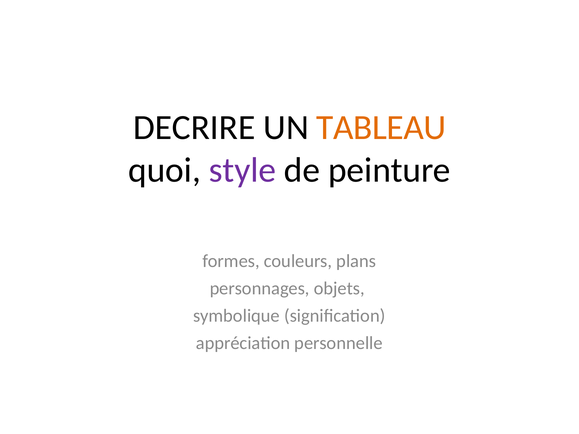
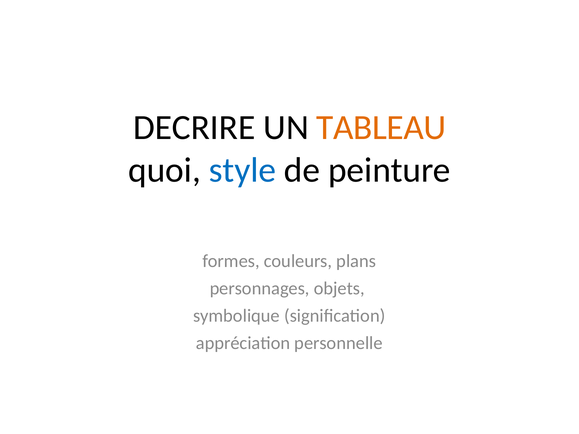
style colour: purple -> blue (242, 170)
